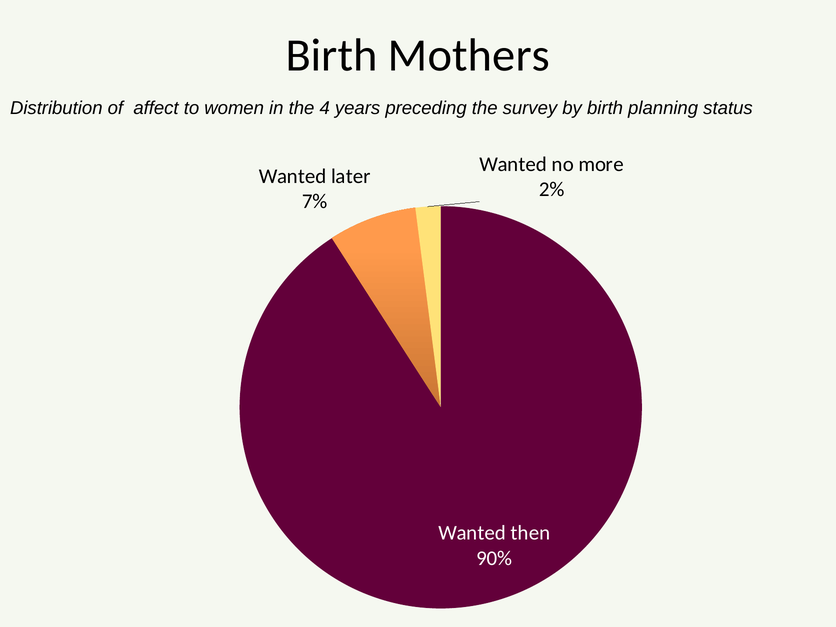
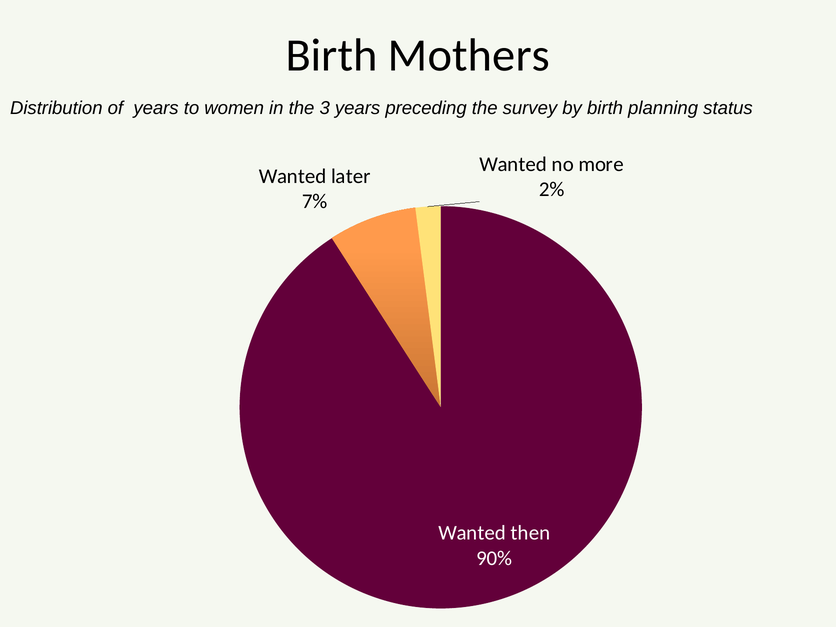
of affect: affect -> years (156, 108)
4: 4 -> 3 (325, 108)
